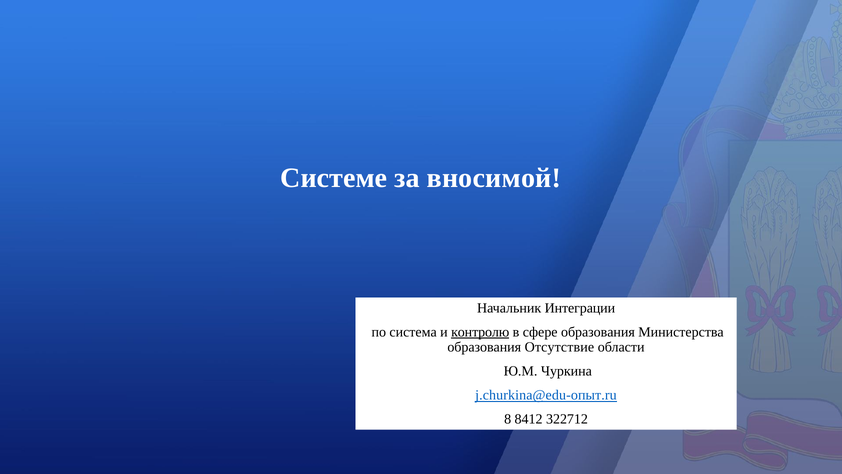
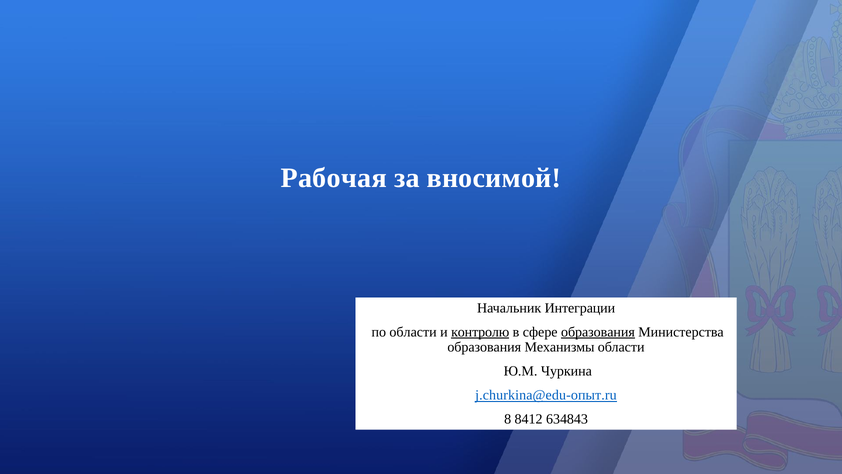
Системе: Системе -> Рабочая (334, 178)
по система: система -> области (413, 332)
образования underline: none -> present (598, 332)
Отсутствие: Отсутствие -> Механизмы (560, 347)
322712: 322712 -> 634843 (567, 419)
